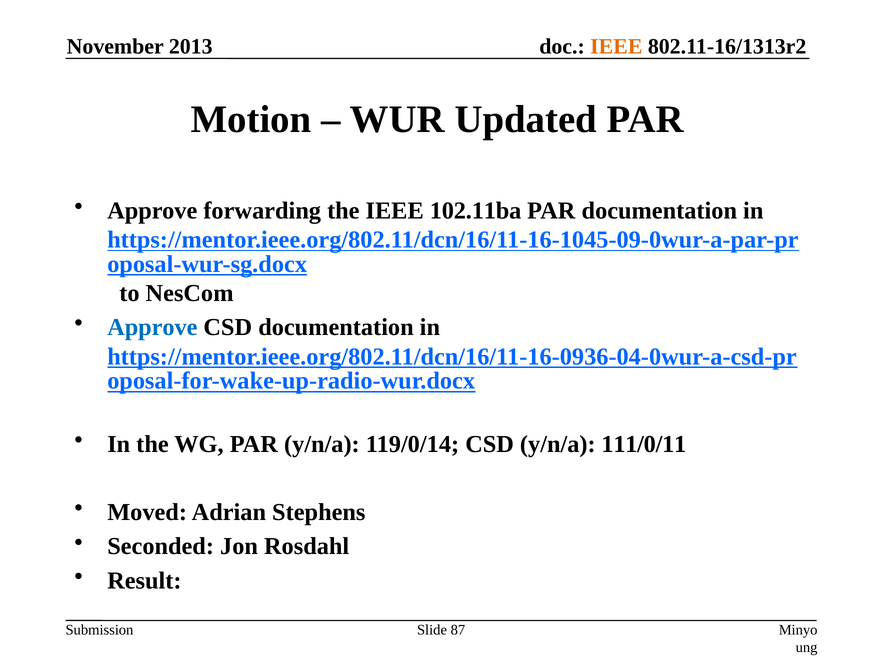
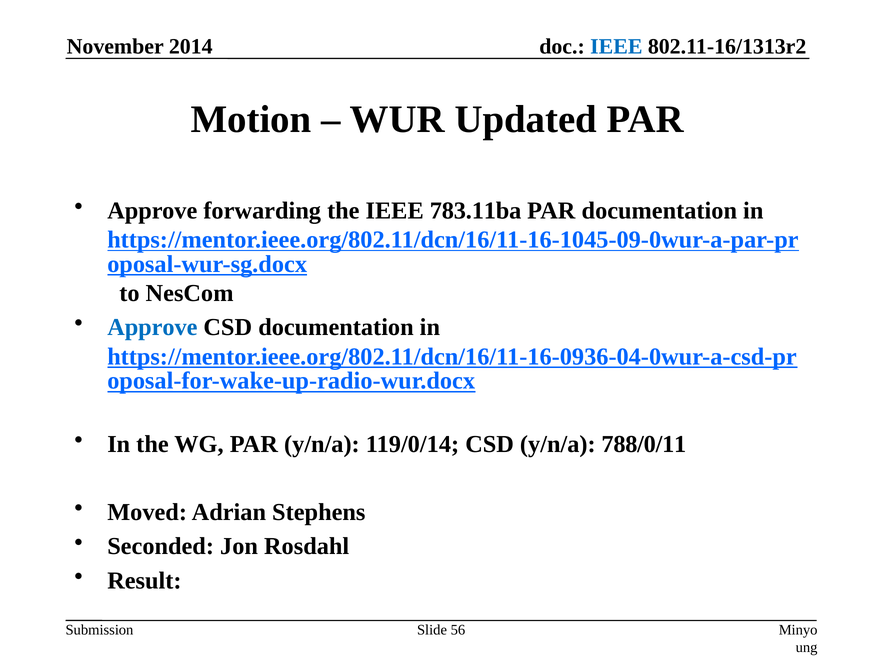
2013: 2013 -> 2014 (191, 47)
IEEE colour: orange -> blue (616, 47)
102.11ba: 102.11ba -> 783.11ba (476, 210)
111/0/11: 111/0/11 -> 788/0/11 (644, 444)
87: 87 -> 56 (458, 629)
